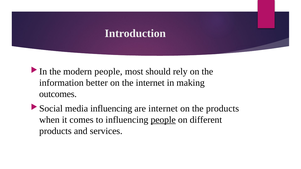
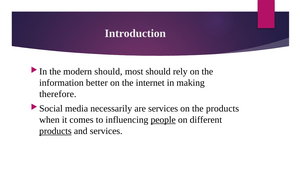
modern people: people -> should (108, 72)
outcomes: outcomes -> therefore (58, 94)
media influencing: influencing -> necessarily (111, 109)
are internet: internet -> services (163, 109)
products underline: none -> present (55, 131)
